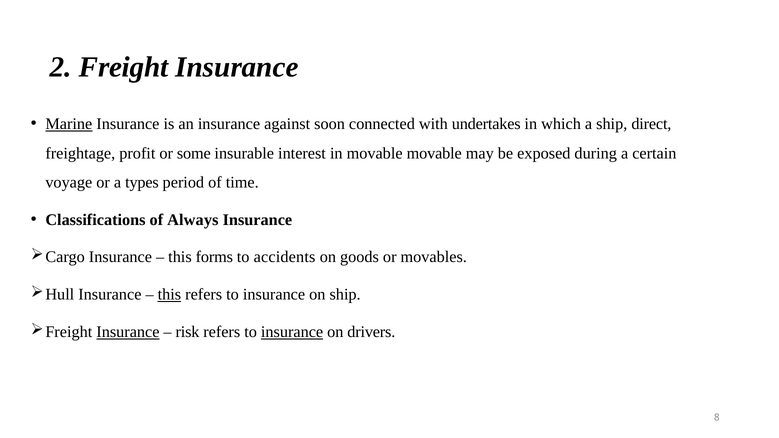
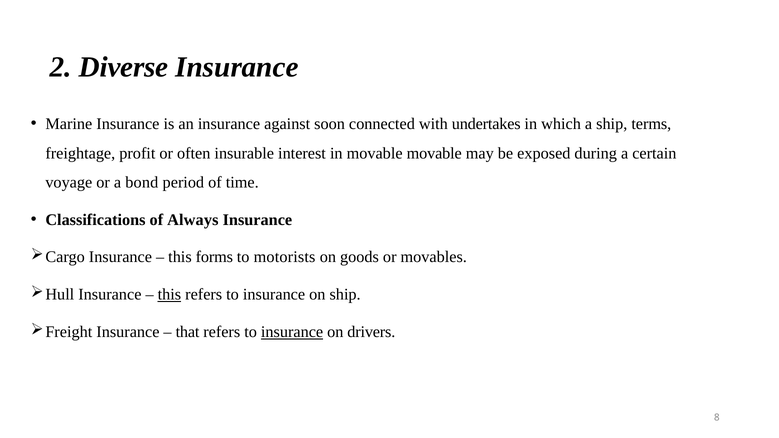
Freight: Freight -> Diverse (124, 67)
Marine underline: present -> none (69, 124)
direct: direct -> terms (651, 124)
some: some -> often (194, 153)
types: types -> bond (142, 182)
accidents: accidents -> motorists (285, 257)
Insurance underline: present -> none (128, 332)
risk: risk -> that (188, 332)
